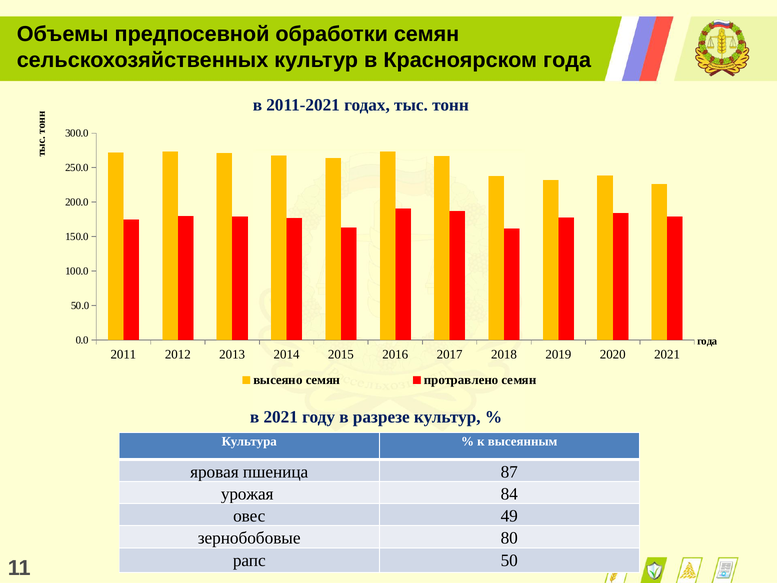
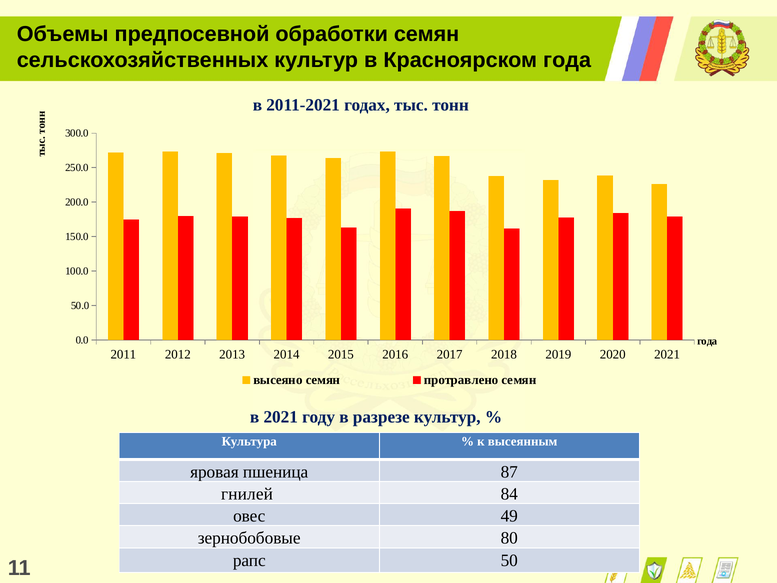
урожая: урожая -> гнилей (247, 494)
